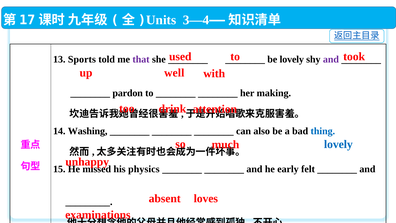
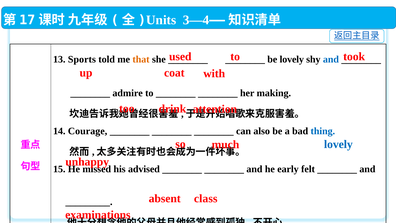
that colour: purple -> orange (141, 59)
and colour: purple -> blue (331, 59)
well: well -> coat (174, 73)
pardon: pardon -> admire (128, 93)
Washing: Washing -> Courage (88, 131)
physics: physics -> advised (144, 169)
loves: loves -> class (206, 198)
